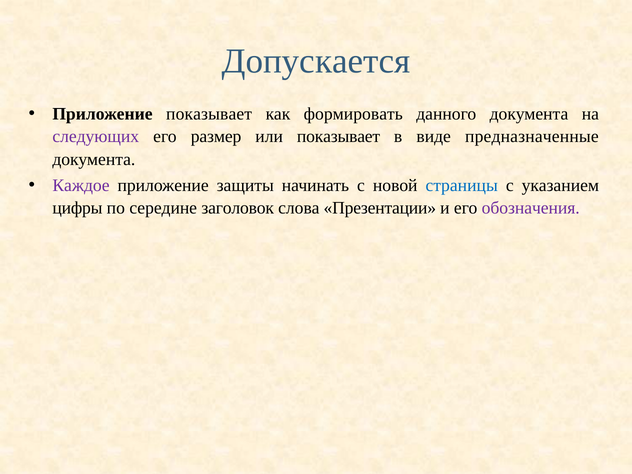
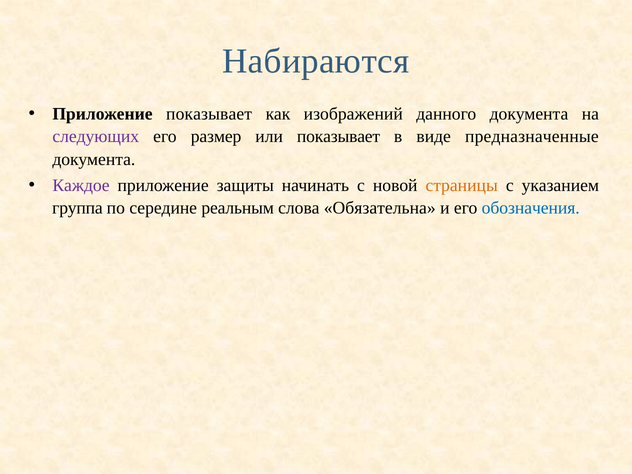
Допускается: Допускается -> Набираются (316, 61)
формировать: формировать -> изображений (353, 114)
страницы colour: blue -> orange (462, 185)
цифры: цифры -> группа (77, 208)
заголовок: заголовок -> реальным (238, 208)
Презентации: Презентации -> Обязательна (380, 208)
обозначения colour: purple -> blue (531, 208)
